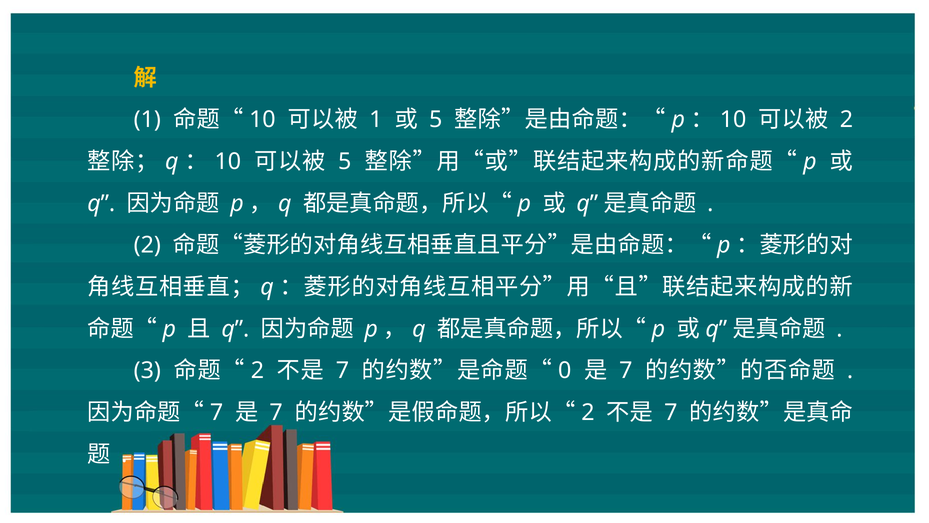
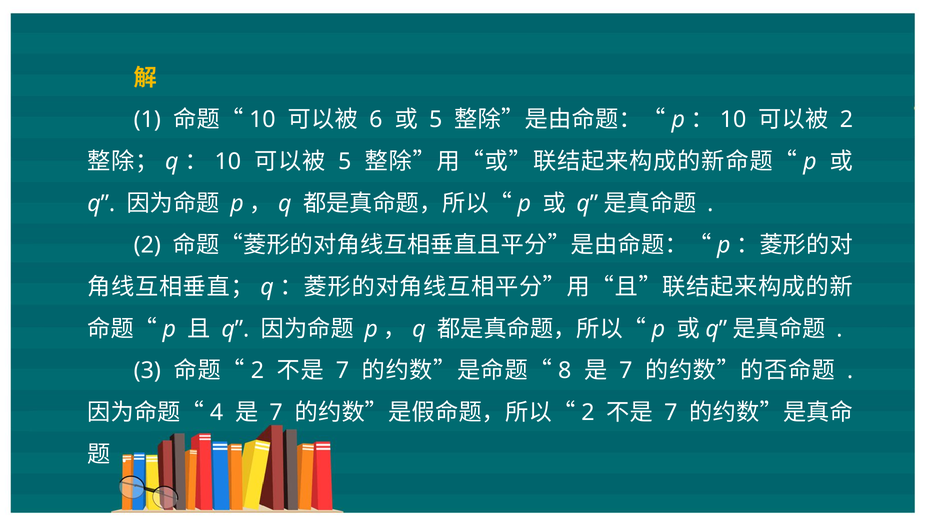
1: 1 -> 6 (376, 120)
0: 0 -> 8 (565, 370)
7: 7 -> 4 (217, 412)
